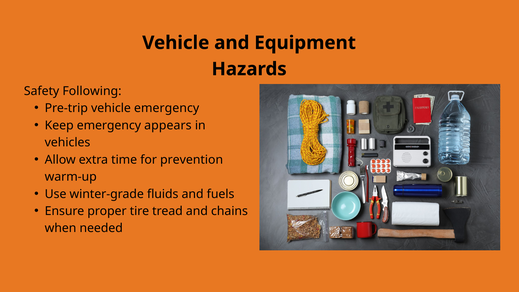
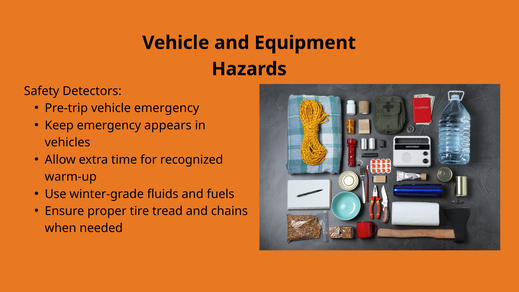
Following: Following -> Detectors (92, 91)
prevention: prevention -> recognized (192, 160)
